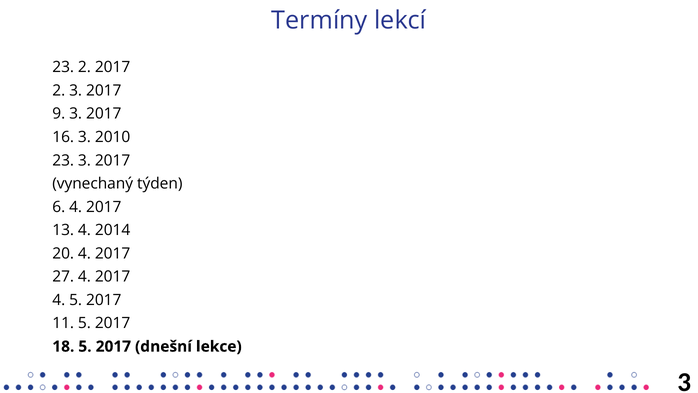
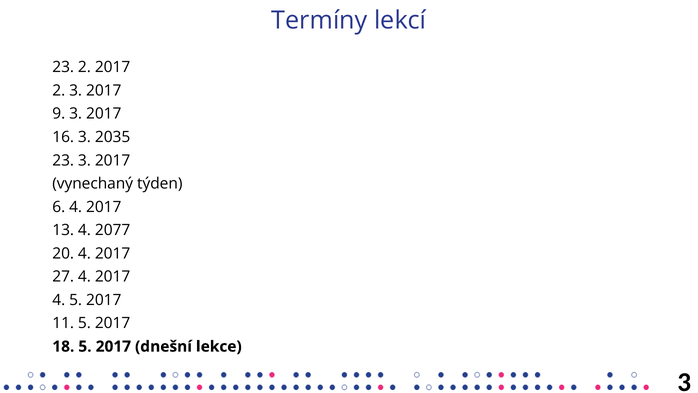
2010: 2010 -> 2035 (113, 137)
2014: 2014 -> 2077 (113, 230)
